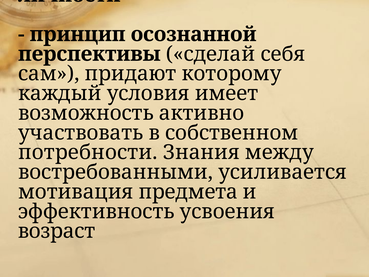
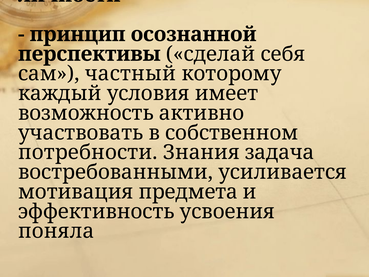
придают: придают -> частный (130, 74)
между: между -> задача (280, 152)
возраст: возраст -> поняла (56, 231)
